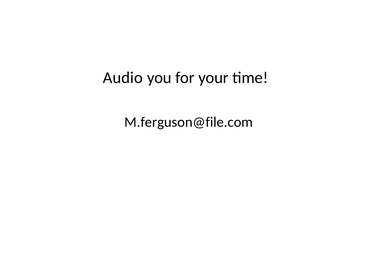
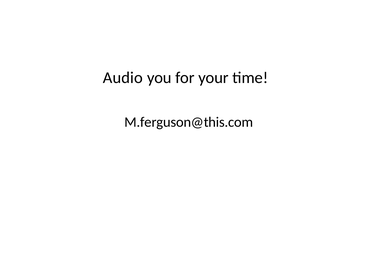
M.ferguson@file.com: M.ferguson@file.com -> M.ferguson@this.com (189, 122)
